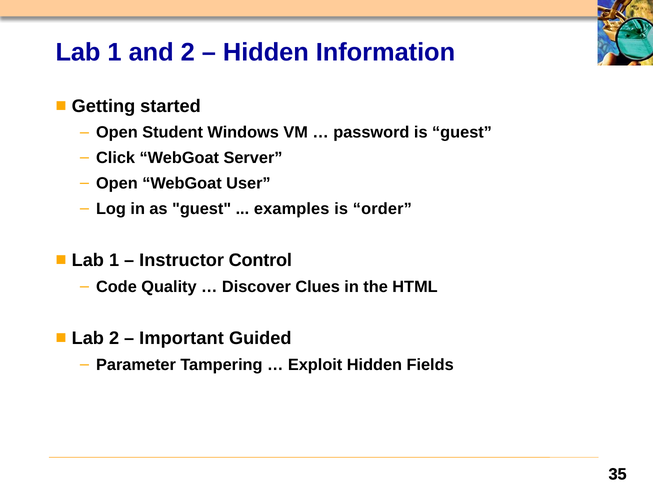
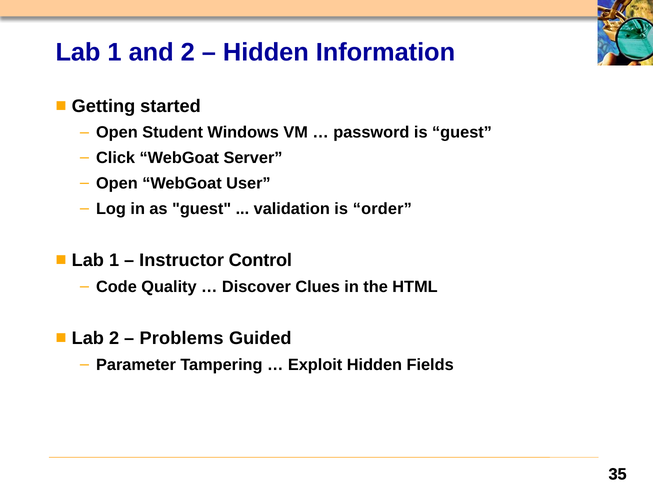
examples: examples -> validation (292, 209)
Important: Important -> Problems (182, 338)
